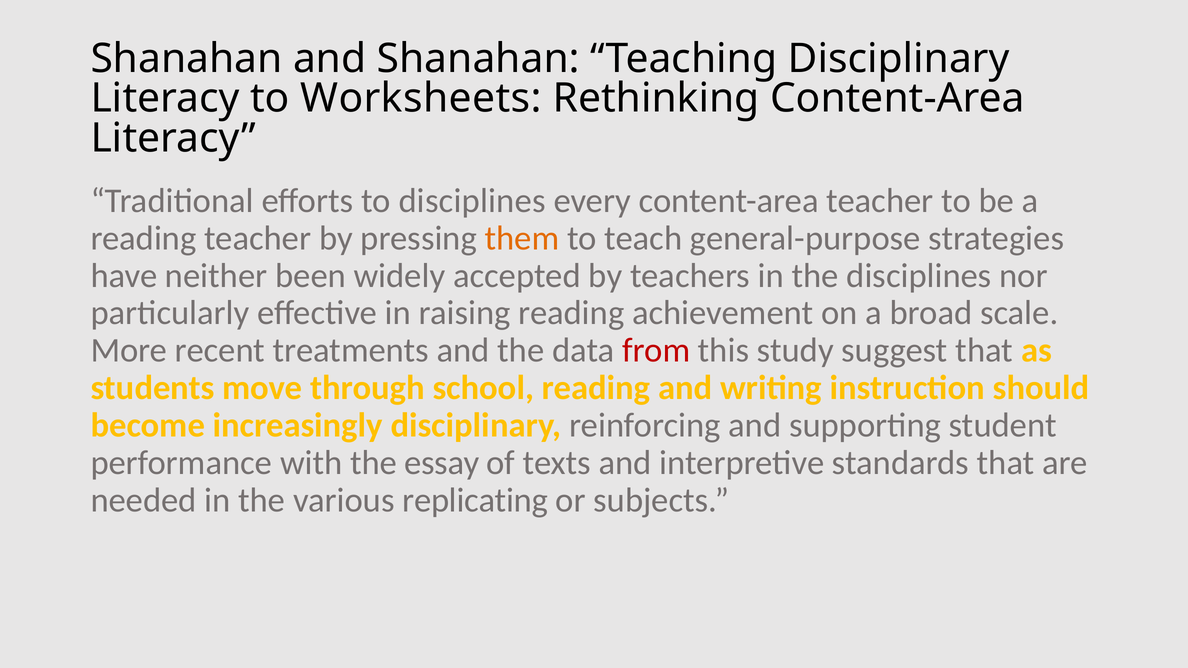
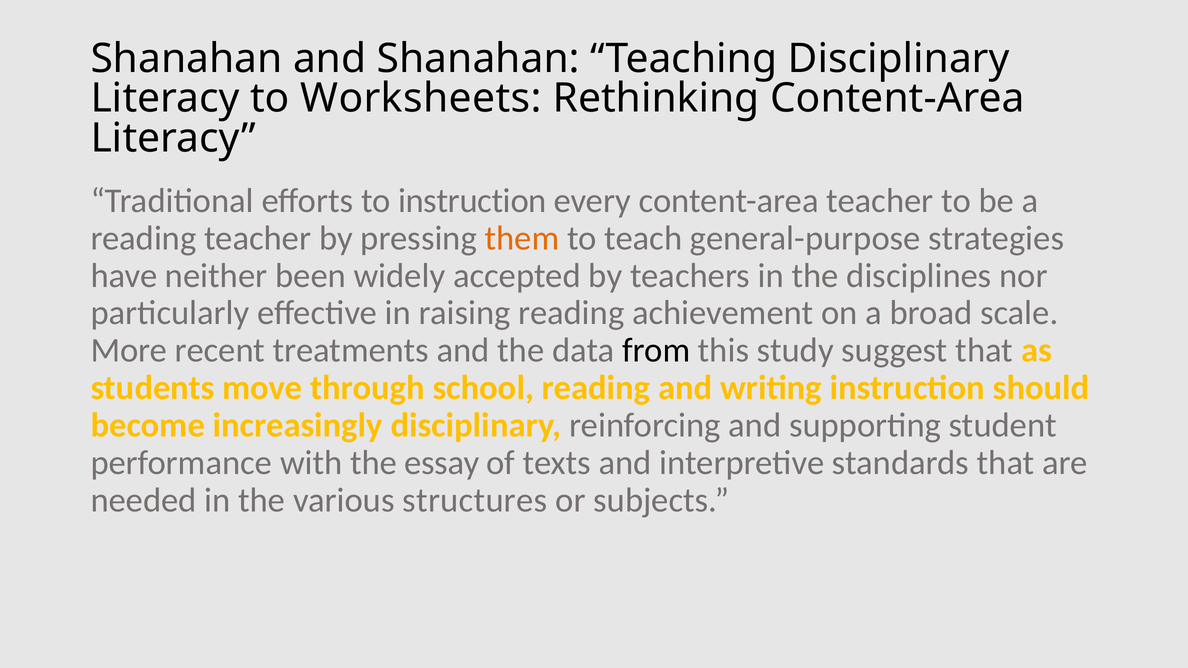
to disciplines: disciplines -> instruction (472, 201)
from colour: red -> black (656, 351)
replicating: replicating -> structures (475, 500)
